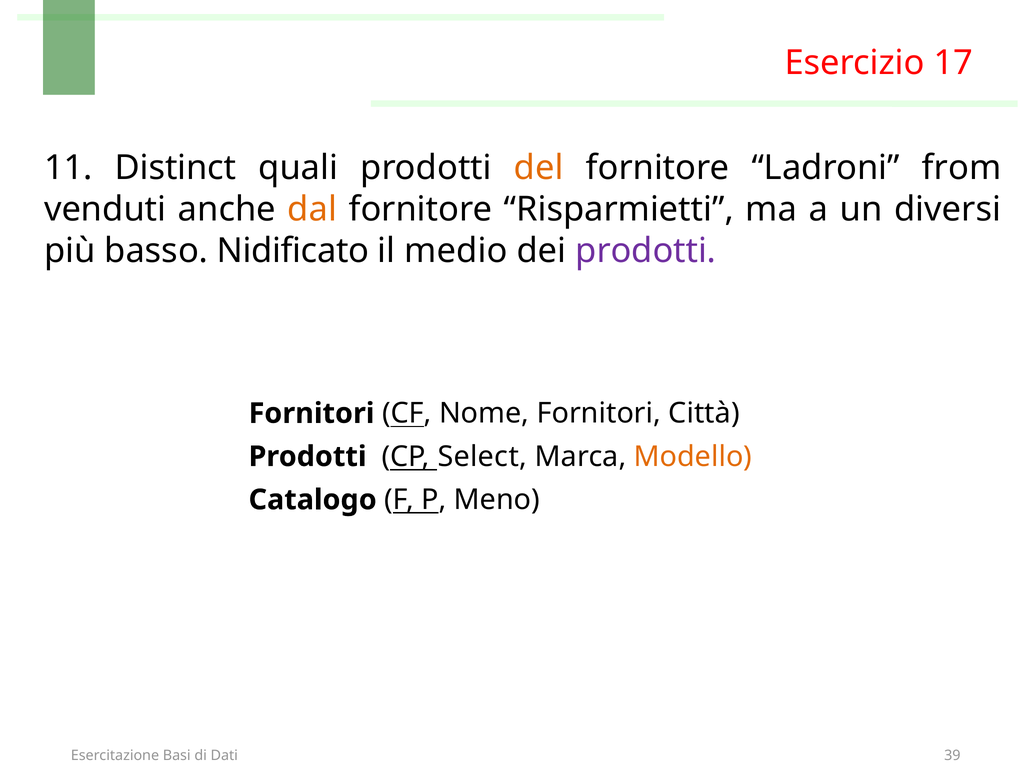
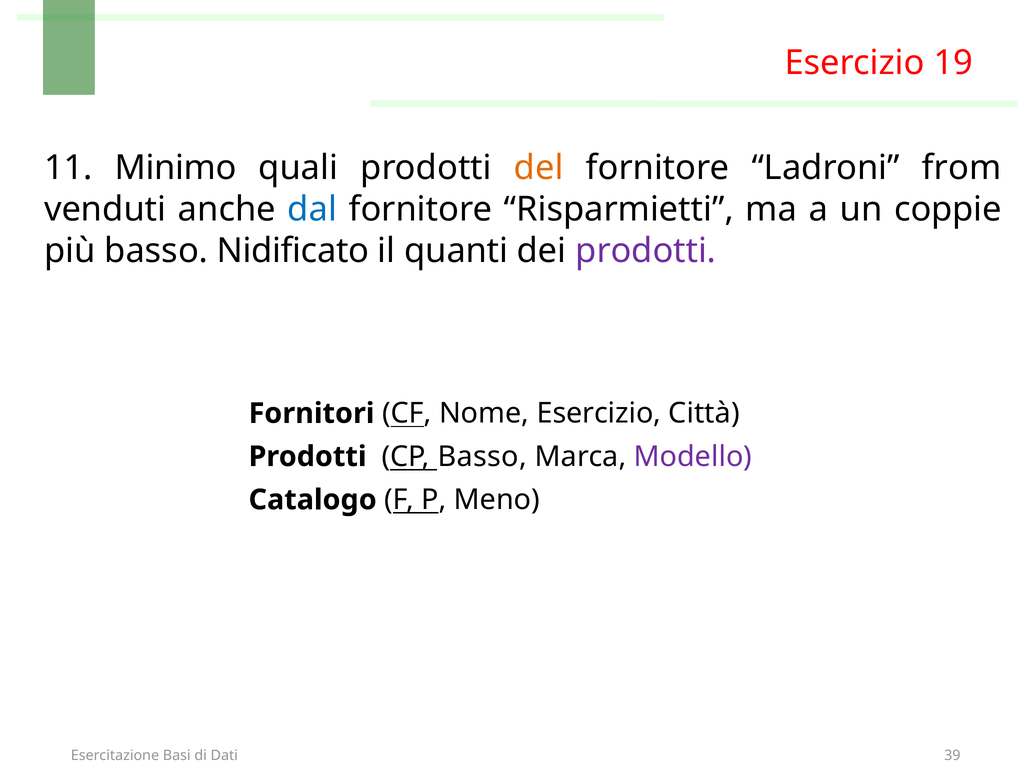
17: 17 -> 19 (953, 63)
Distinct: Distinct -> Minimo (176, 168)
dal colour: orange -> blue (312, 209)
diversi: diversi -> coppie (948, 209)
medio: medio -> quanti (456, 251)
Nome Fornitori: Fornitori -> Esercizio (599, 413)
CP Select: Select -> Basso (482, 456)
Modello colour: orange -> purple (693, 456)
